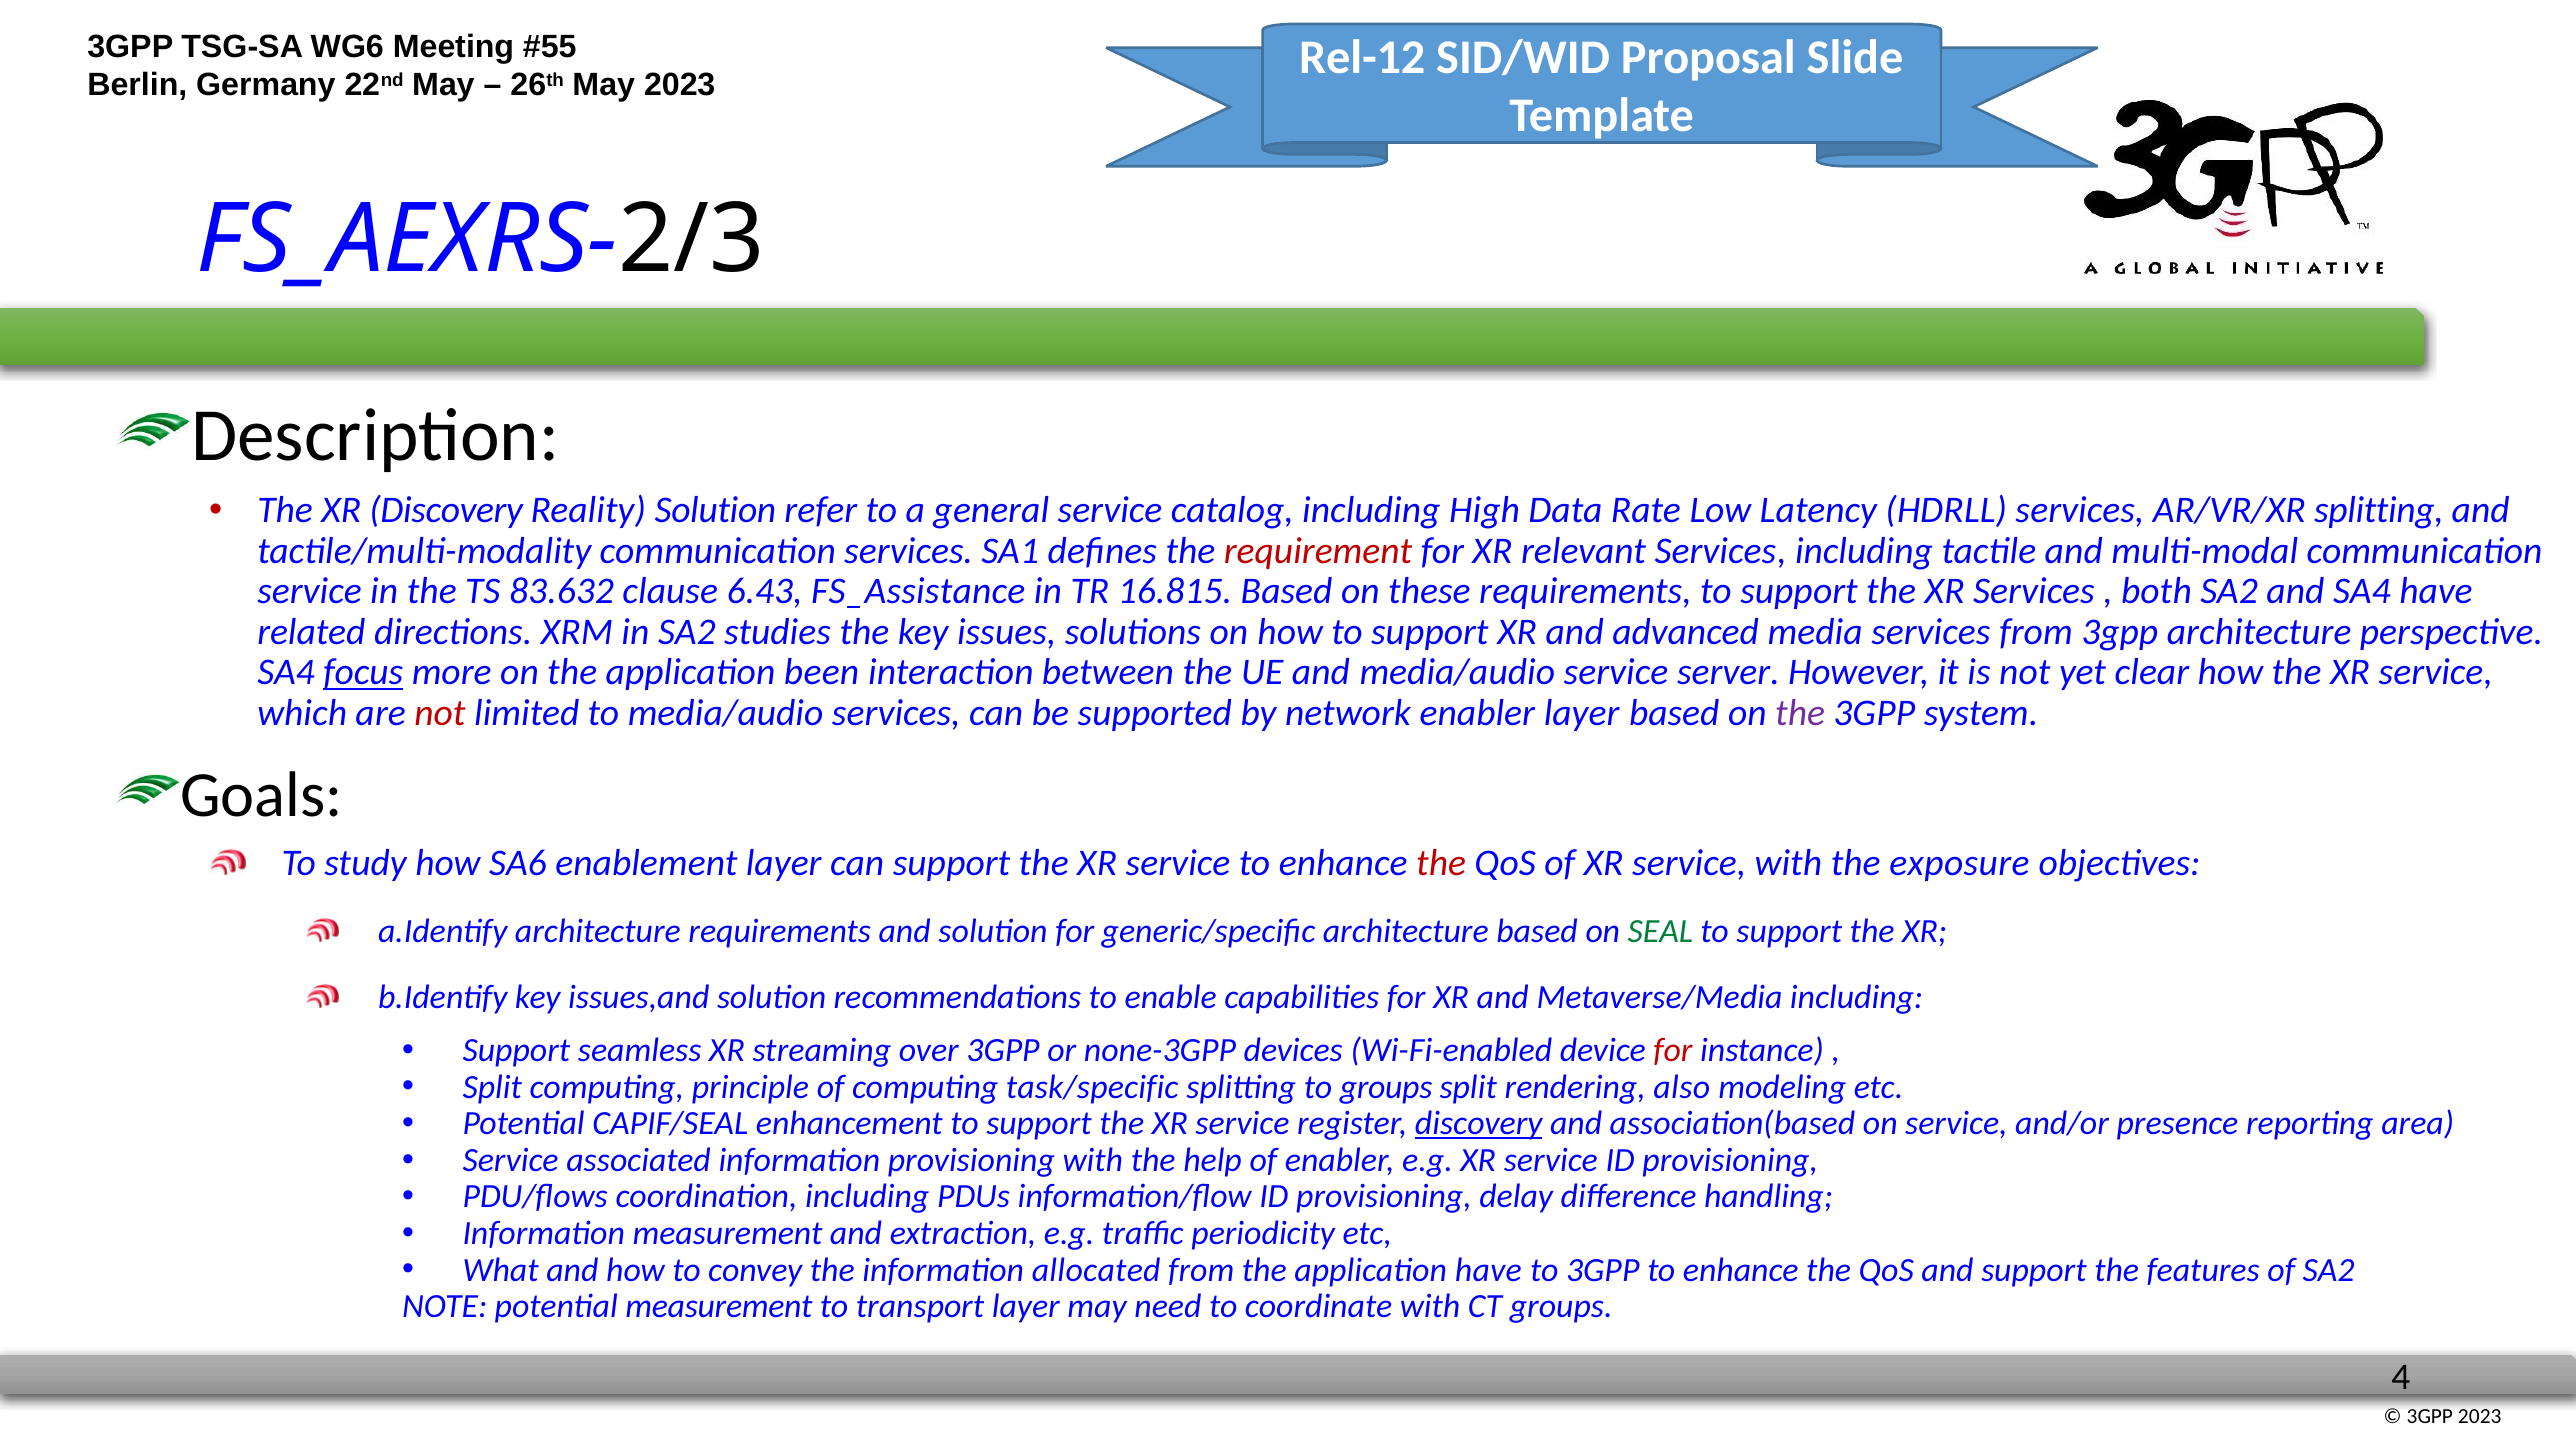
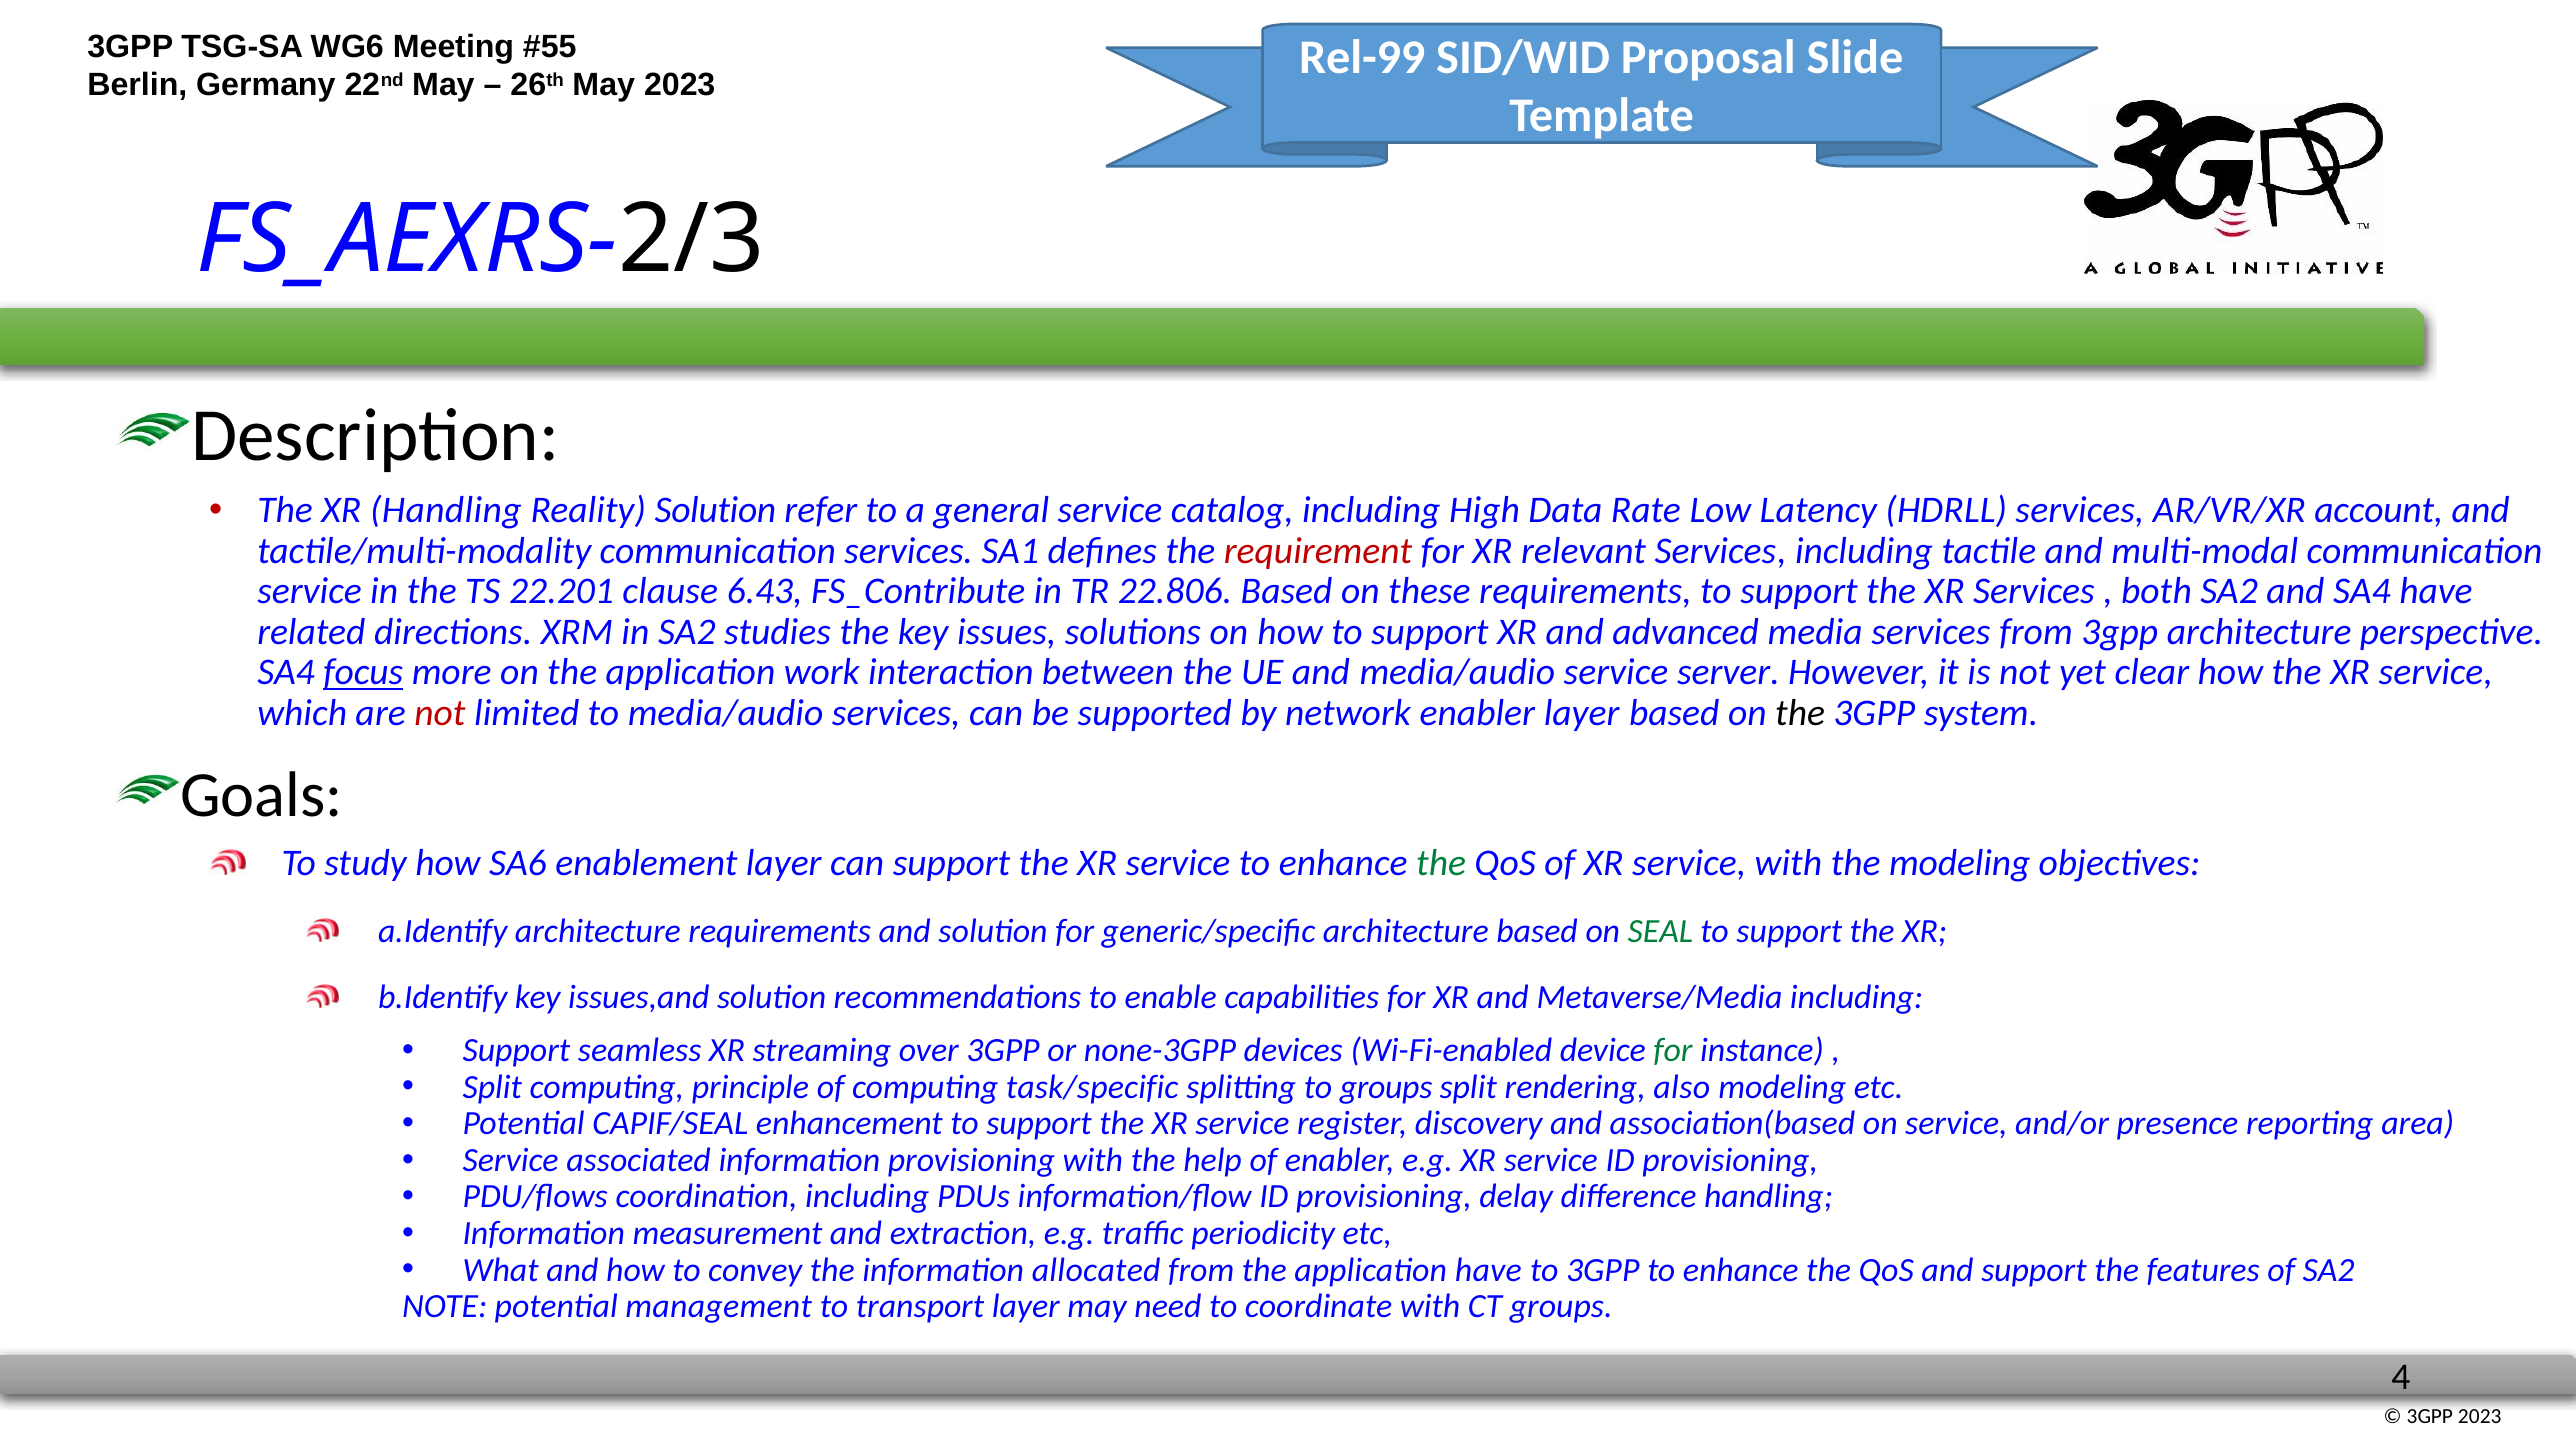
Rel-12: Rel-12 -> Rel-99 (1362, 58)
XR Discovery: Discovery -> Handling (446, 510)
AR/VR/XR splitting: splitting -> account (2379, 510)
83.632: 83.632 -> 22.201 (562, 591)
FS_Assistance: FS_Assistance -> FS_Contribute (918, 591)
16.815: 16.815 -> 22.806 (1175, 591)
been: been -> work (822, 672)
the colour: purple -> black (1800, 713)
the colour: red -> green (1441, 863)
the exposure: exposure -> modeling (1960, 863)
for colour: red -> green (1673, 1050)
discovery underline: present -> none (1479, 1124)
potential measurement: measurement -> management (719, 1306)
